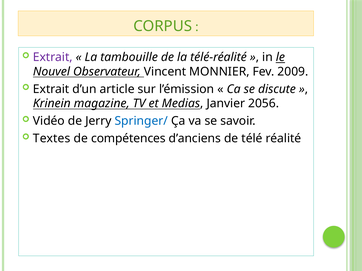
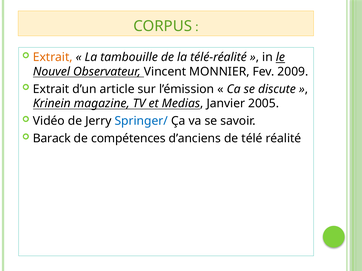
Extrait colour: purple -> orange (53, 57)
2056: 2056 -> 2005 (264, 104)
Textes: Textes -> Barack (52, 139)
